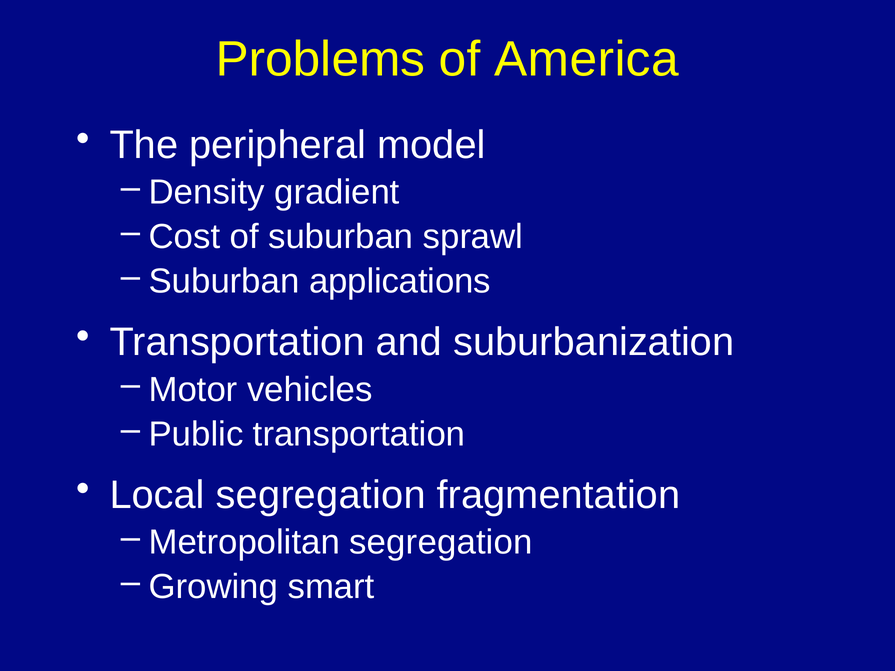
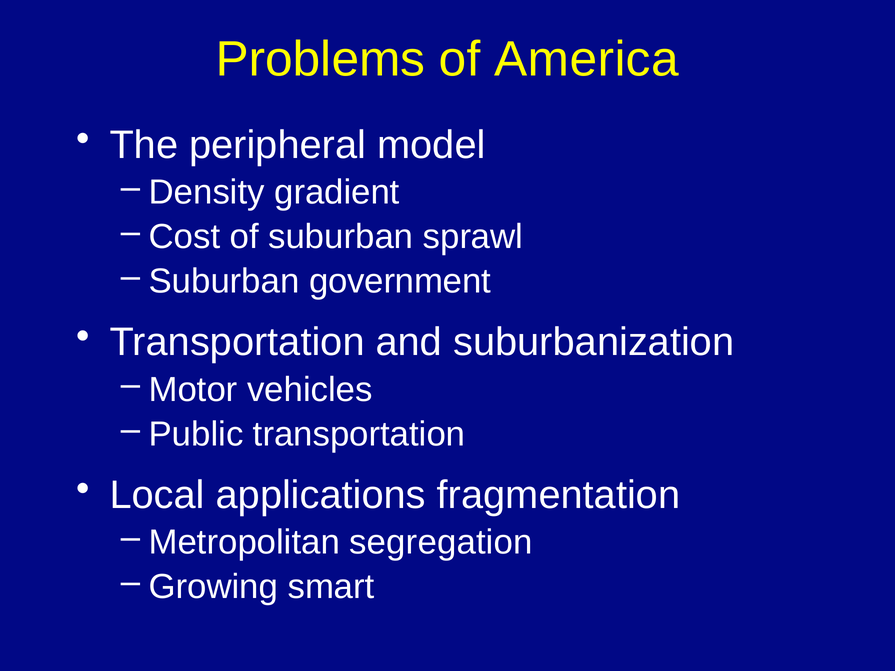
applications: applications -> government (400, 282)
Local segregation: segregation -> applications (321, 495)
